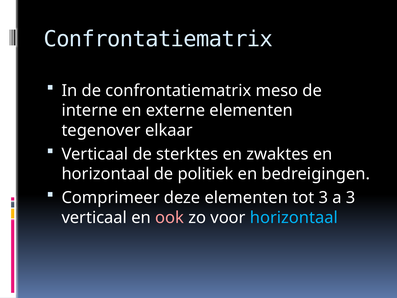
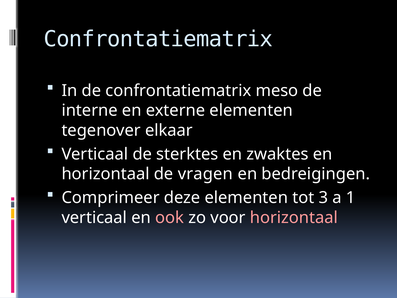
politiek: politiek -> vragen (205, 174)
a 3: 3 -> 1 (351, 198)
horizontaal colour: light blue -> pink (294, 217)
